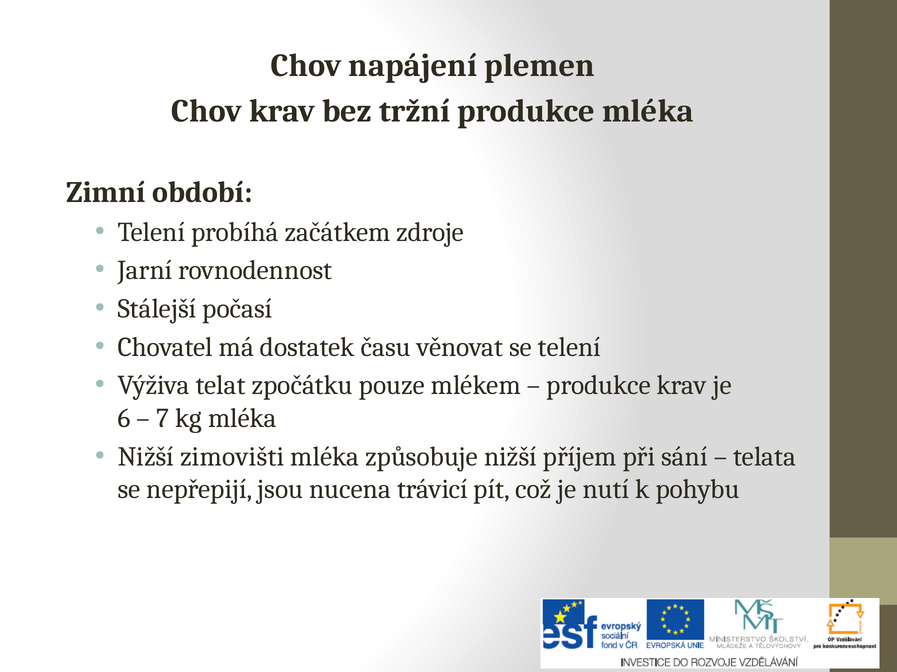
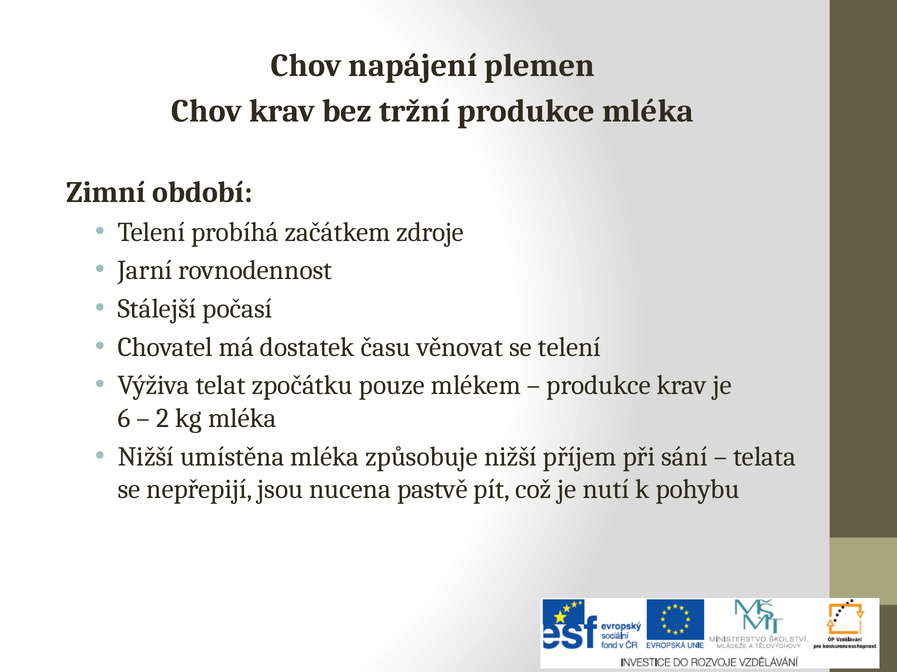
7: 7 -> 2 (163, 419)
zimovišti: zimovišti -> umístěna (232, 457)
trávicí: trávicí -> pastvě (432, 490)
